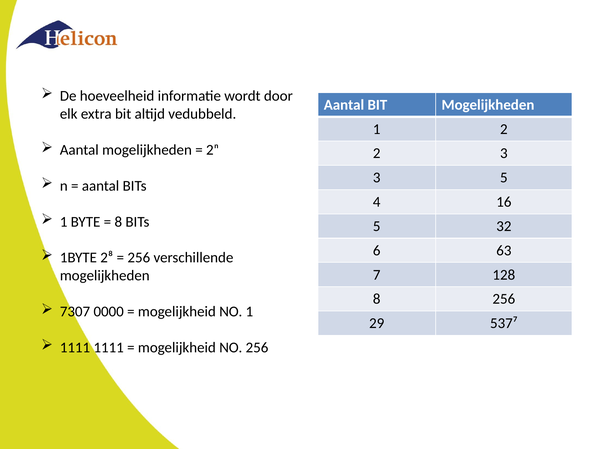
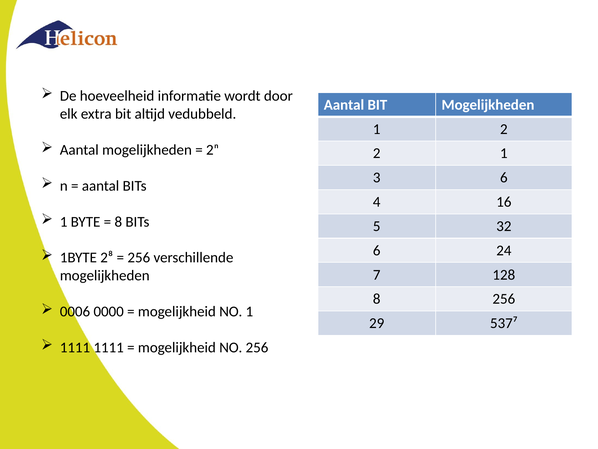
2 3: 3 -> 1 (504, 153)
3 5: 5 -> 6 (504, 177)
63: 63 -> 24 (504, 250)
7307: 7307 -> 0006 (75, 311)
